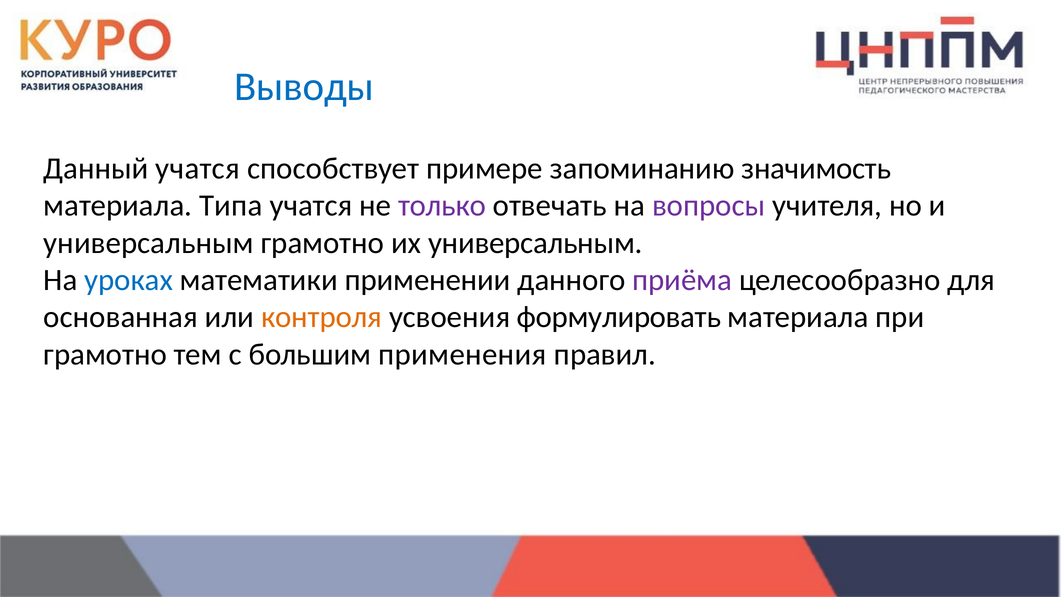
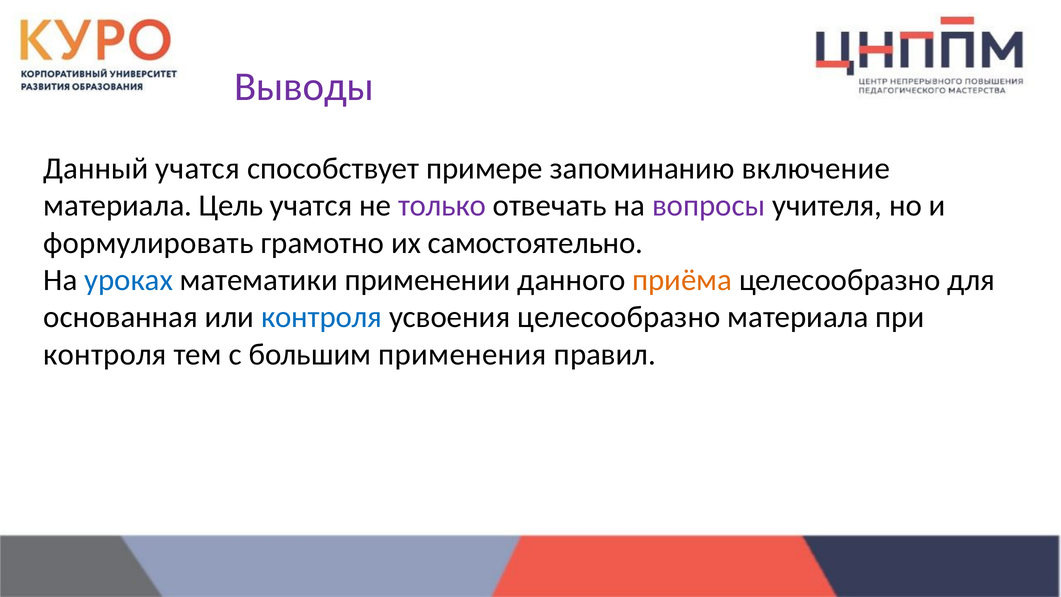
Выводы colour: blue -> purple (304, 87)
значимость: значимость -> включение (816, 169)
Типа: Типа -> Цель (231, 206)
универсальным: универсальным -> формулировать (148, 243)
их универсальным: универсальным -> самостоятельно (535, 243)
приёма colour: purple -> orange (682, 280)
контроля colour: orange -> blue (322, 317)
усвоения формулировать: формулировать -> целесообразно (619, 317)
грамотно: грамотно -> контроля (105, 354)
